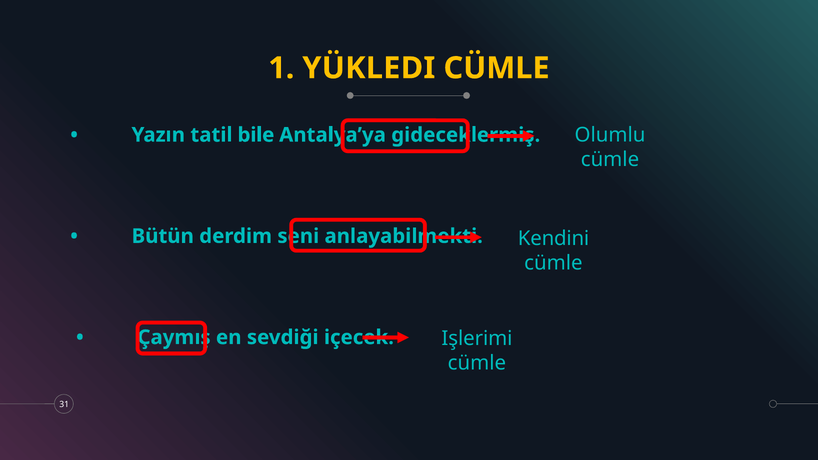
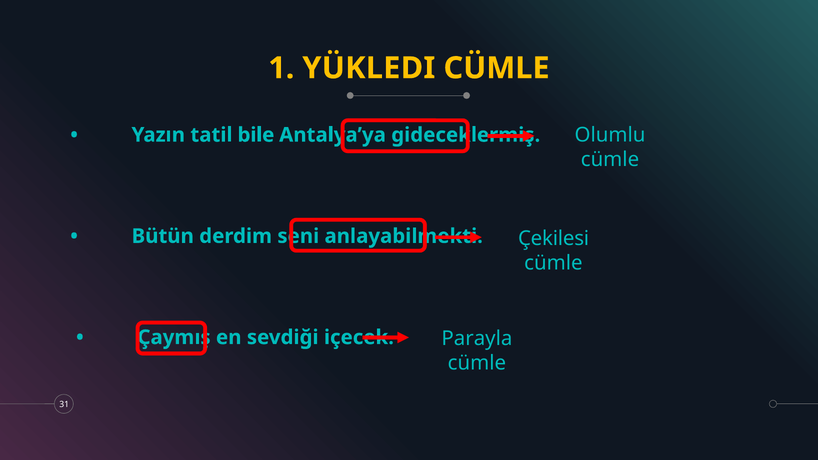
Kendini: Kendini -> Çekilesi (554, 239)
Işlerimi: Işlerimi -> Parayla (477, 339)
